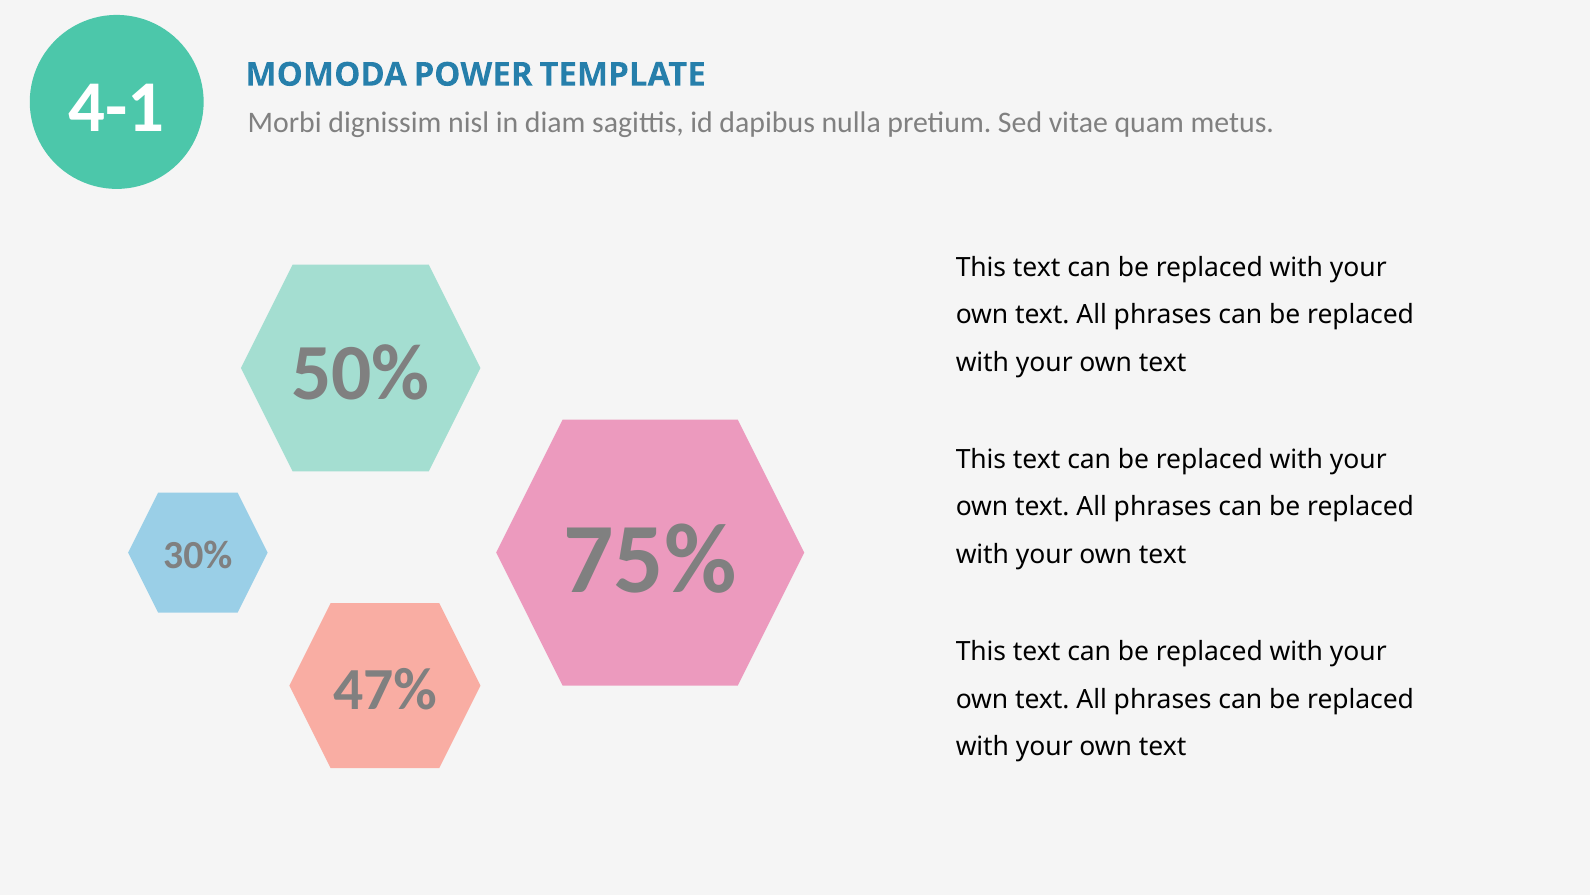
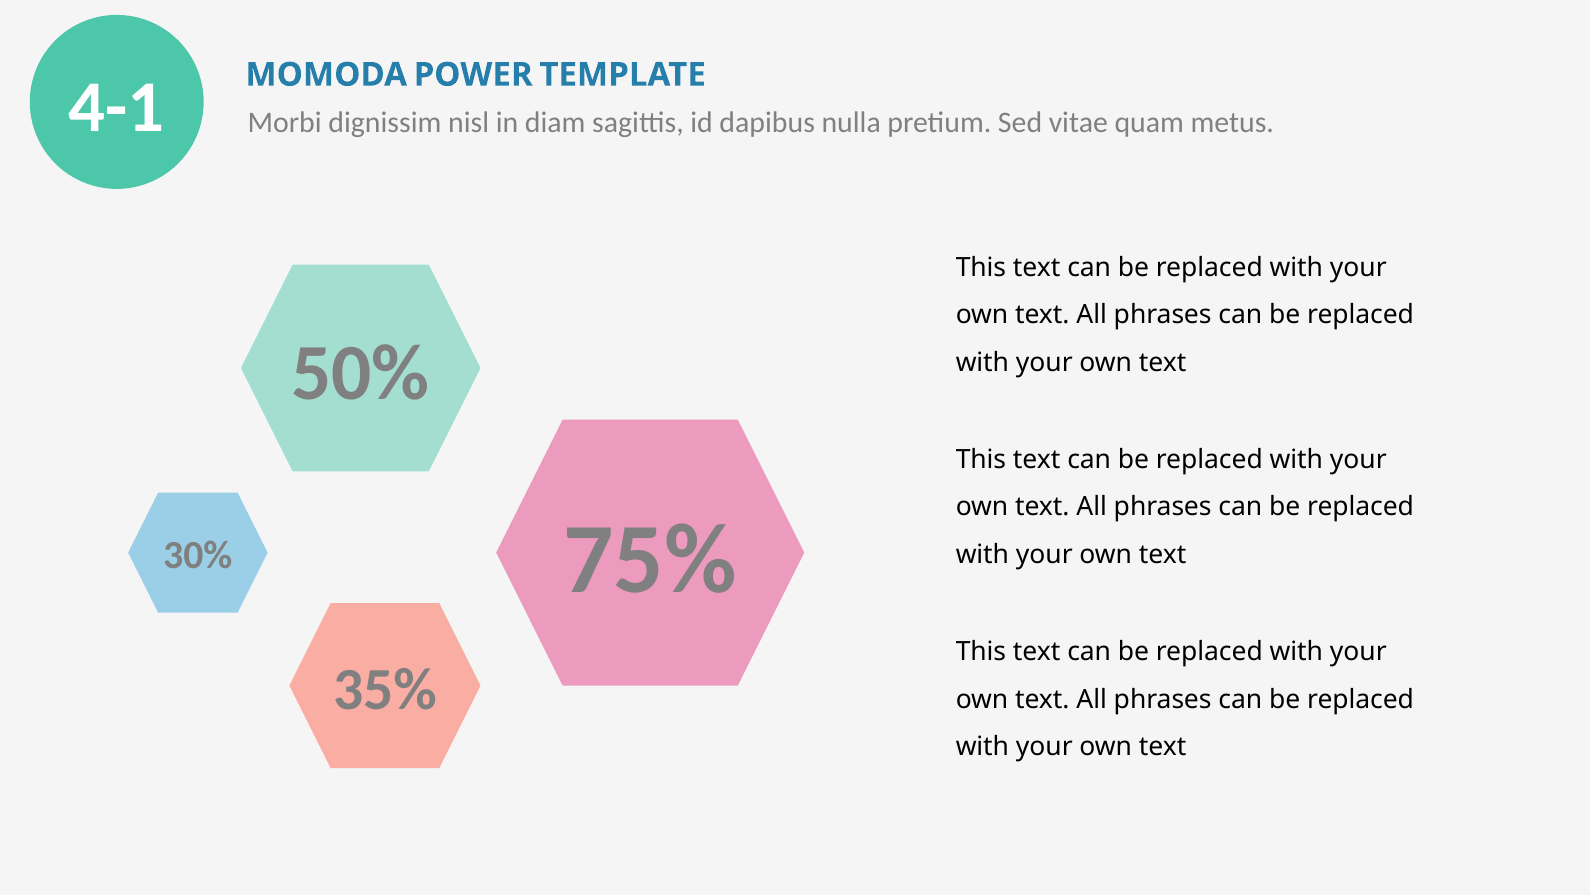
47%: 47% -> 35% (385, 689)
